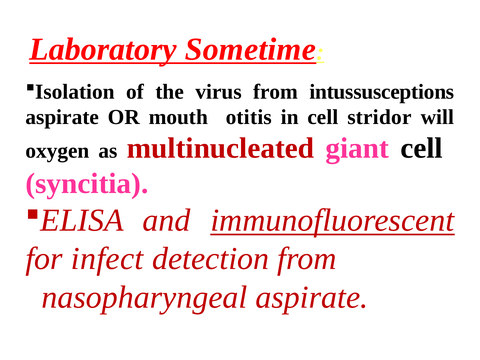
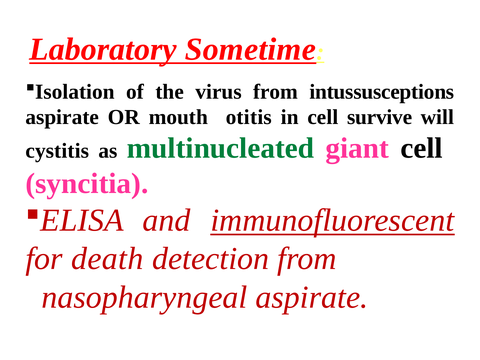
stridor: stridor -> survive (380, 117)
oxygen: oxygen -> cystitis (57, 151)
multinucleated colour: red -> green (221, 148)
infect: infect -> death (107, 259)
